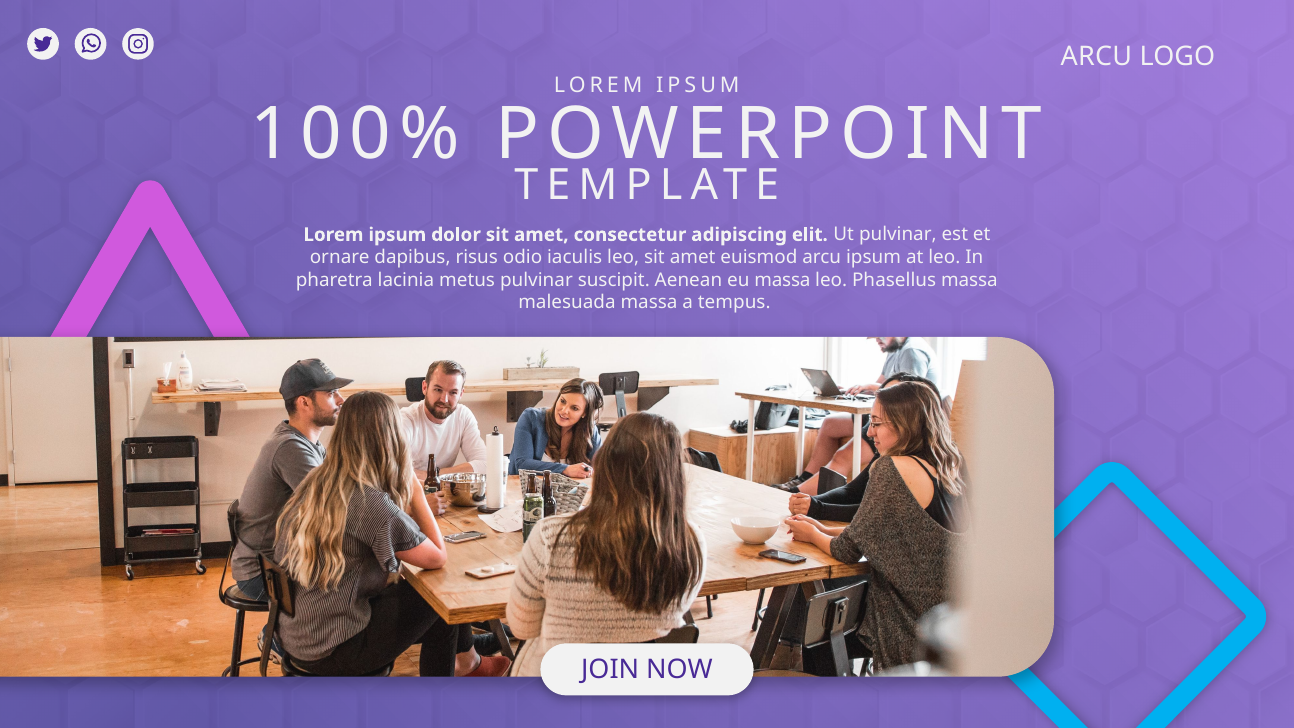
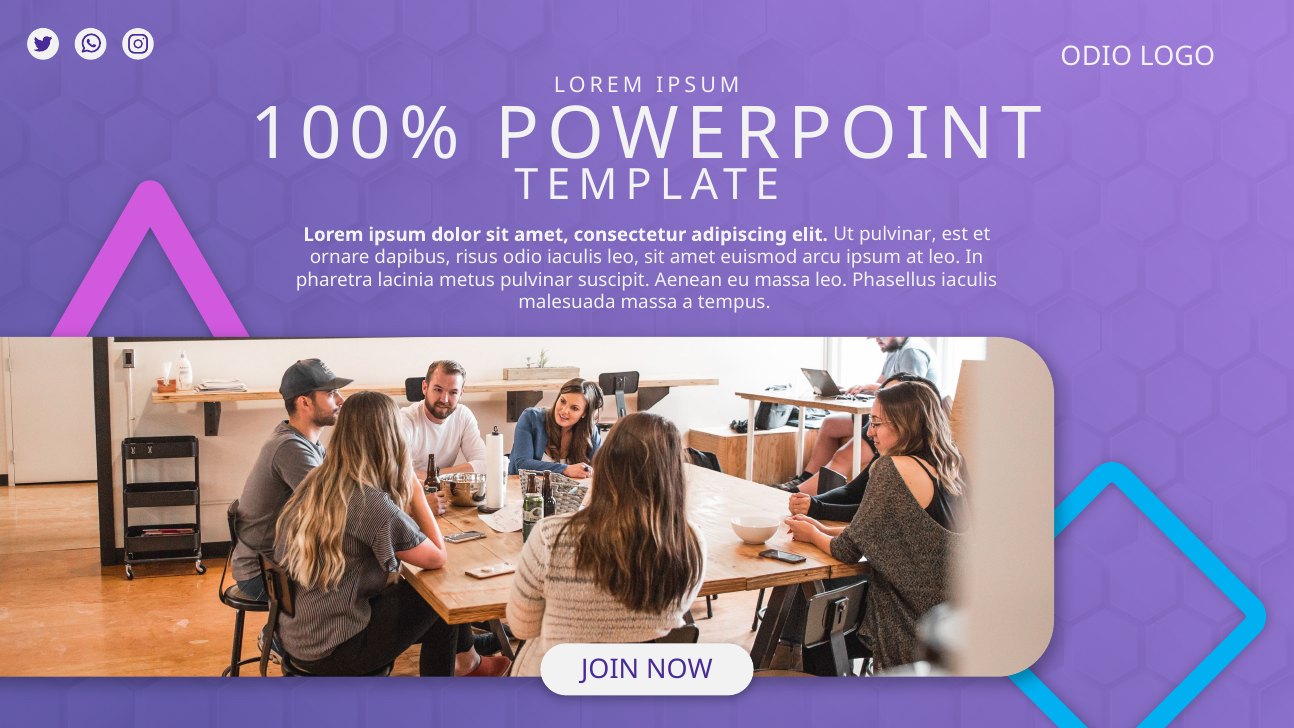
ARCU: ARCU -> ODIO (1096, 56)
Phasellus massa: massa -> iaculis (969, 280)
